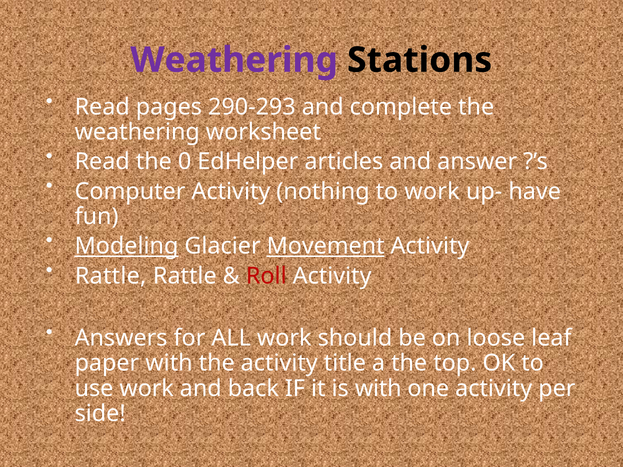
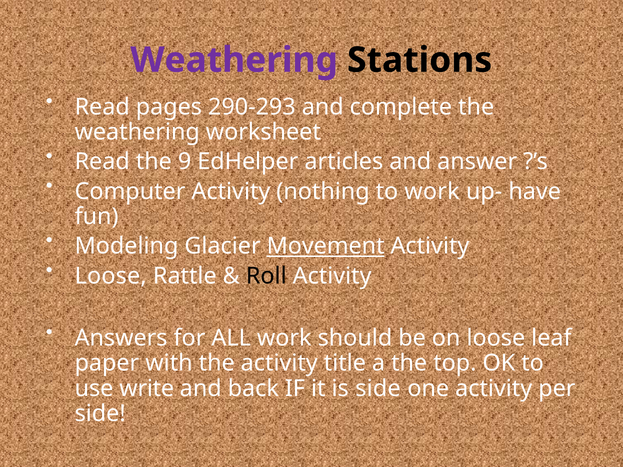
0: 0 -> 9 (185, 162)
Modeling underline: present -> none (127, 246)
Rattle: Rattle -> Loose (111, 276)
Roll colour: red -> black (266, 276)
use work: work -> write (147, 389)
is with: with -> side (378, 389)
